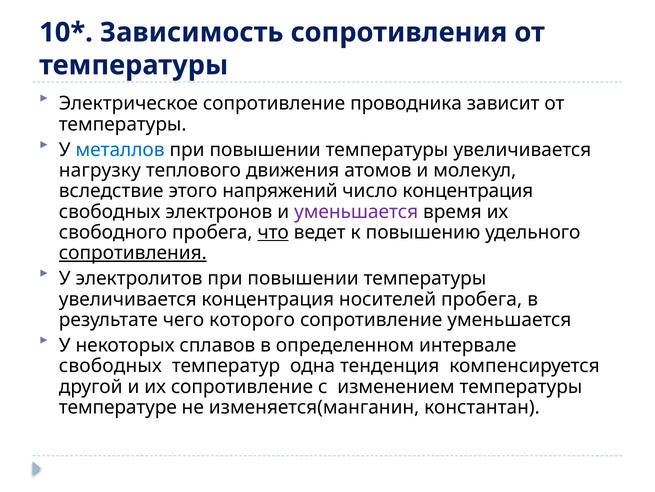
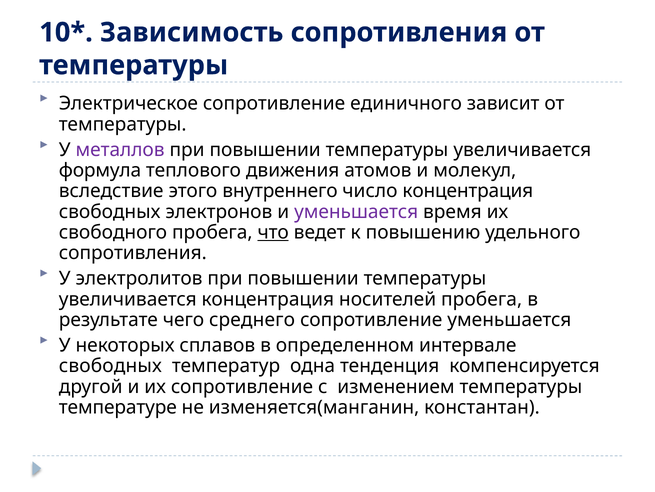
проводника: проводника -> единичного (406, 103)
металлов colour: blue -> purple (120, 150)
нагрузку: нагрузку -> формула (100, 170)
напряжений: напряжений -> внутреннего (280, 191)
сопротивления underline: present -> none (133, 253)
которого: которого -> среднего (252, 319)
